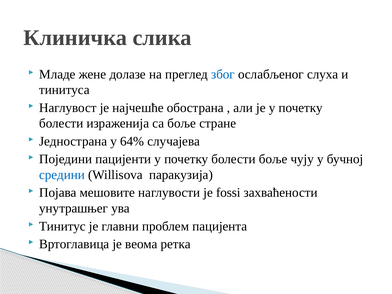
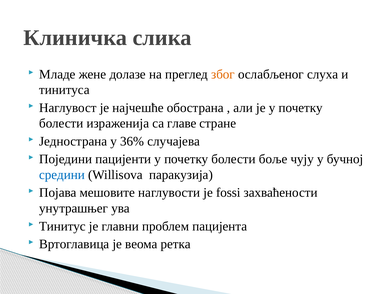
због colour: blue -> orange (223, 74)
са боље: боље -> главе (182, 123)
64%: 64% -> 36% (132, 141)
